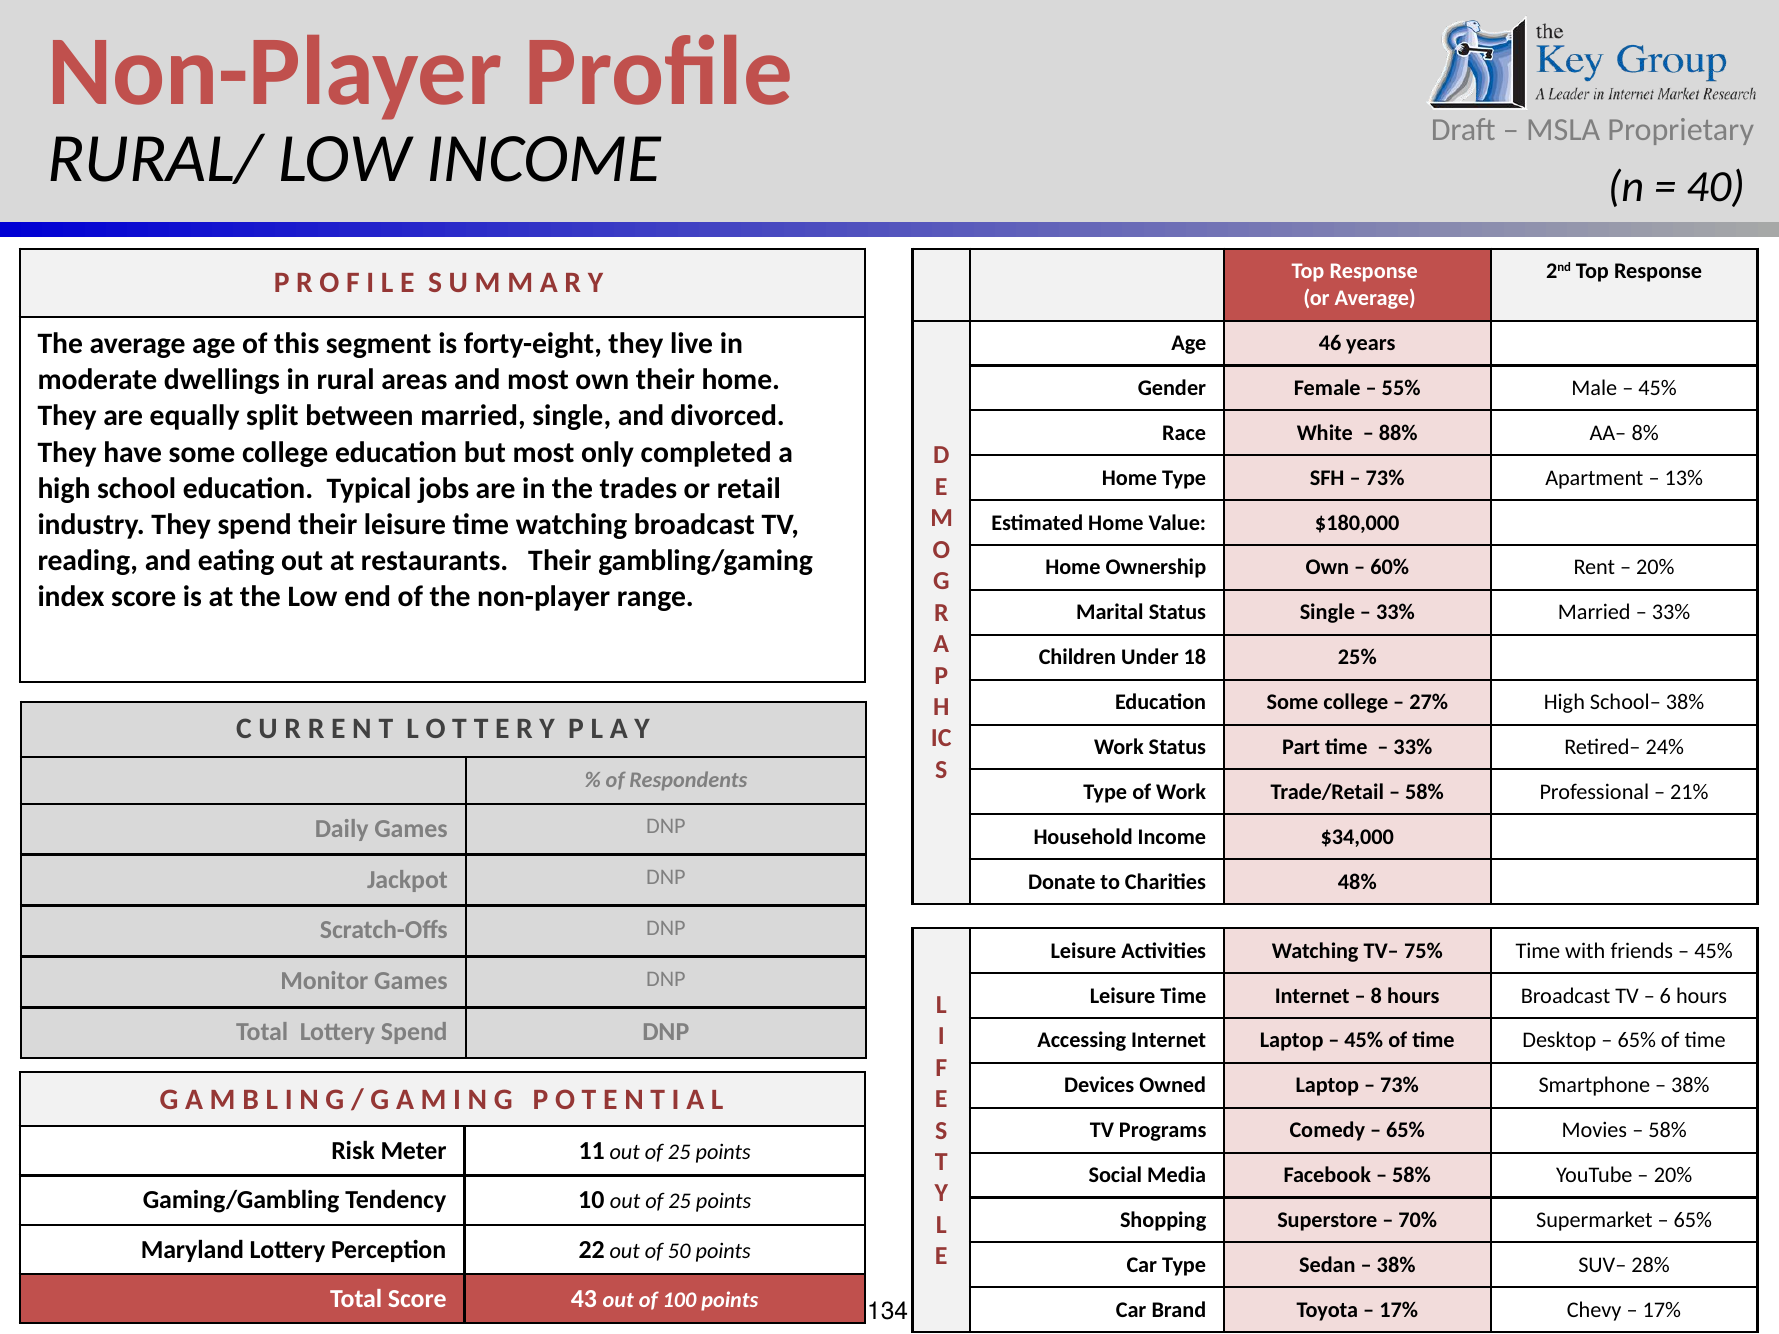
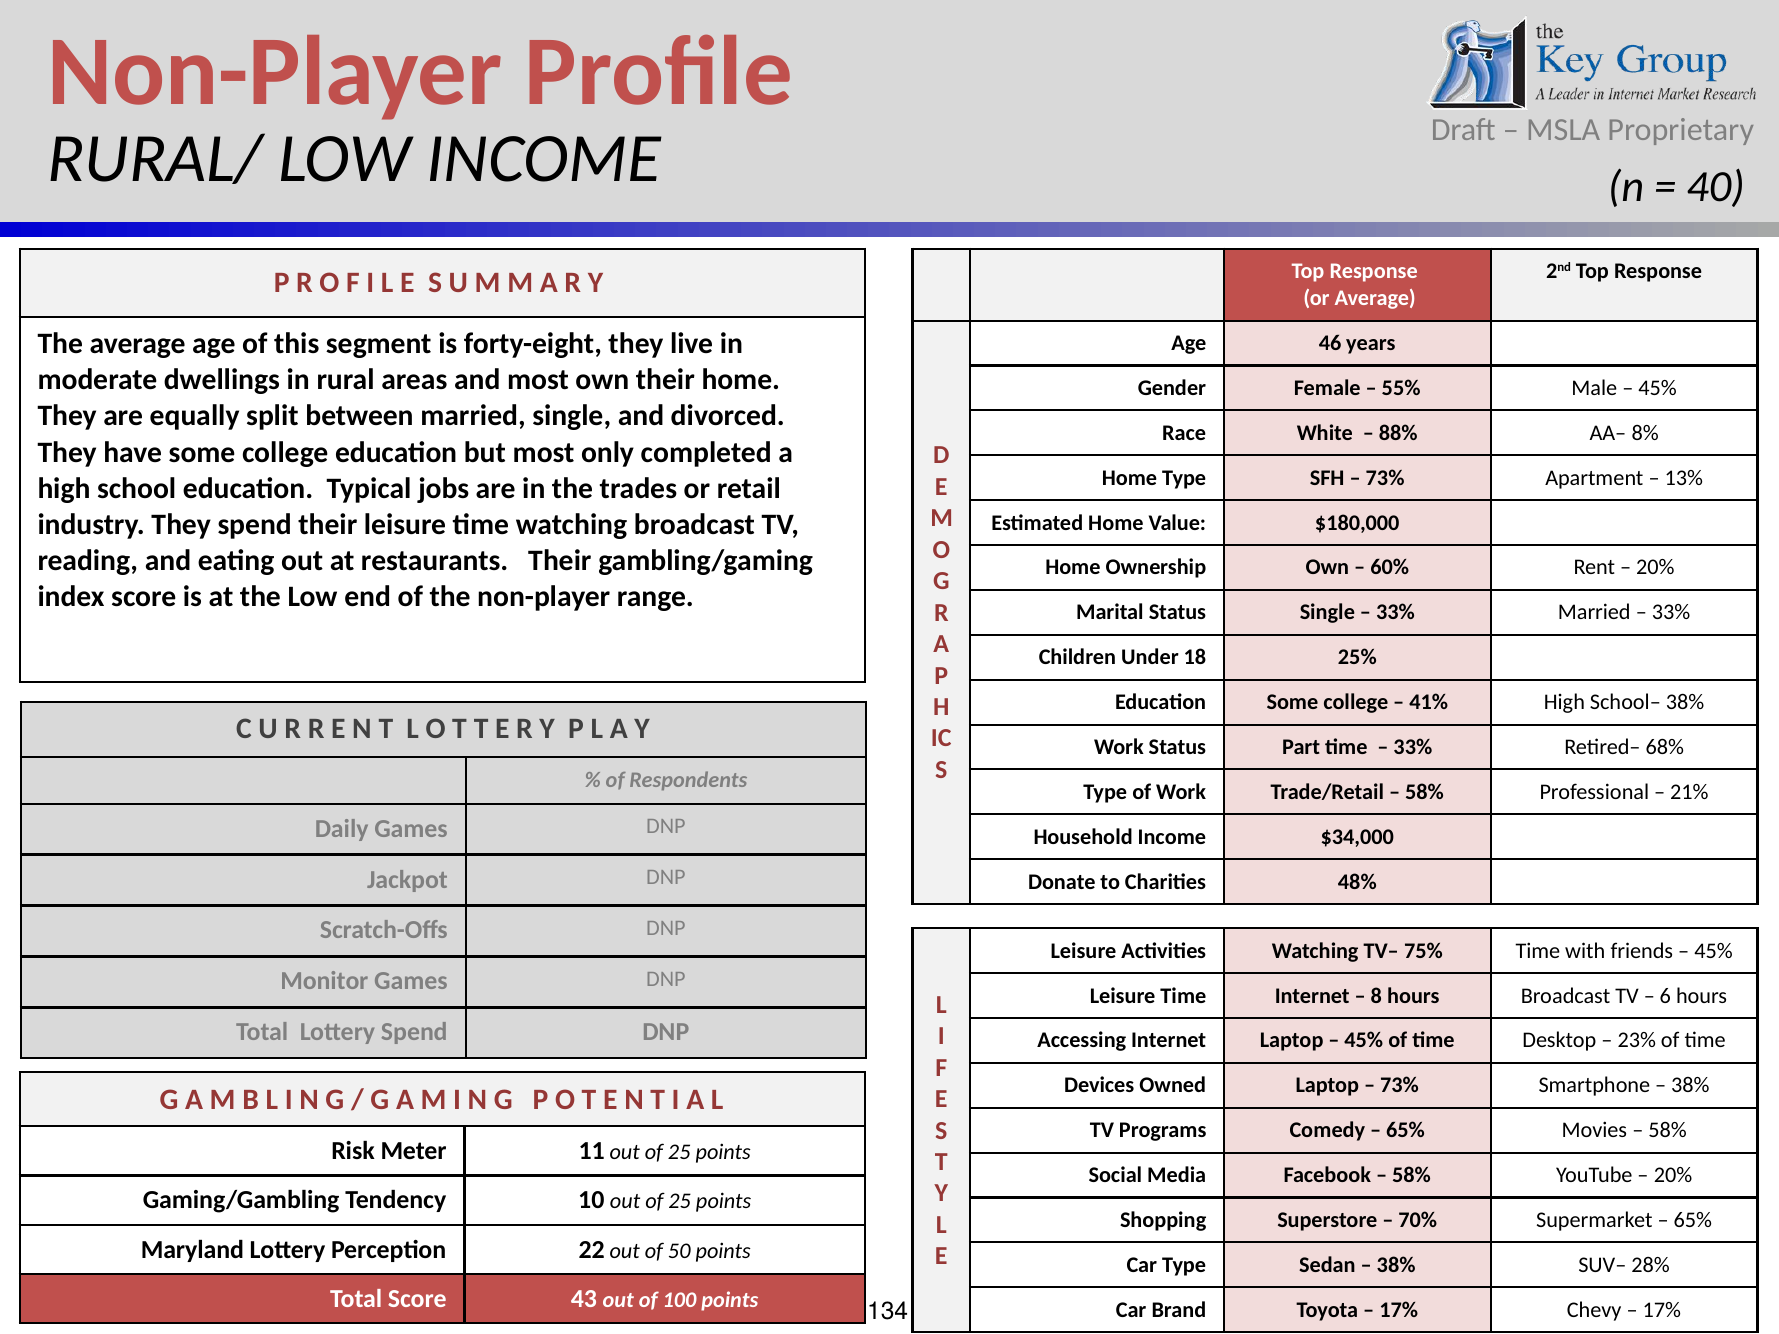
27%: 27% -> 41% (1429, 702)
24%: 24% -> 68% (1665, 747)
65%: 65% -> 23% (1637, 1041)
